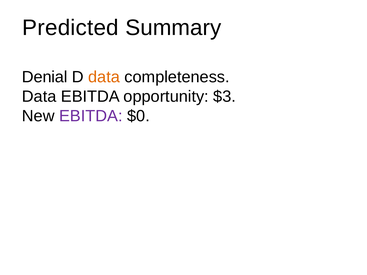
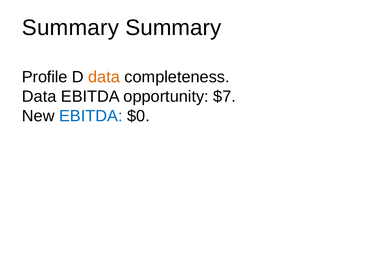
Predicted: Predicted -> Summary (70, 28)
Denial: Denial -> Profile (45, 77)
$3: $3 -> $7 (225, 97)
EBITDA colour: purple -> blue (91, 116)
